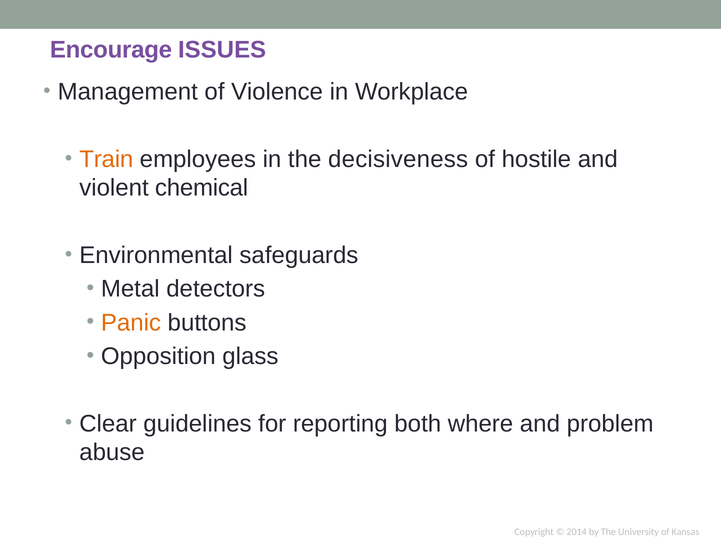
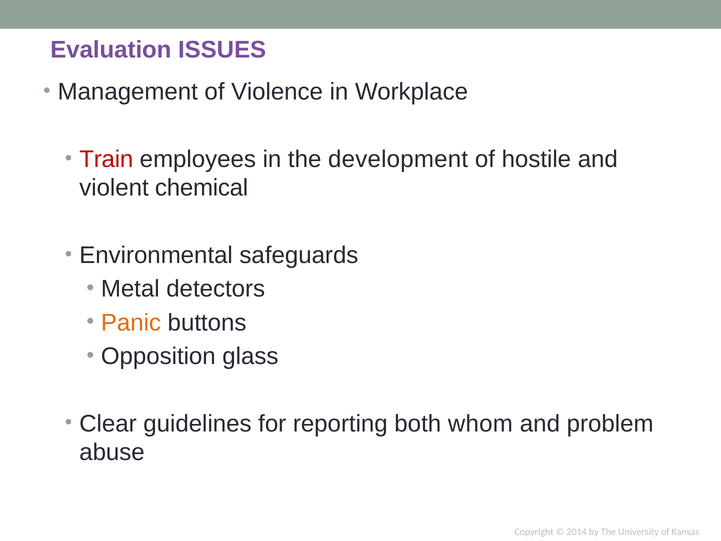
Encourage: Encourage -> Evaluation (111, 50)
Train colour: orange -> red (106, 159)
decisiveness: decisiveness -> development (398, 159)
where: where -> whom (480, 423)
